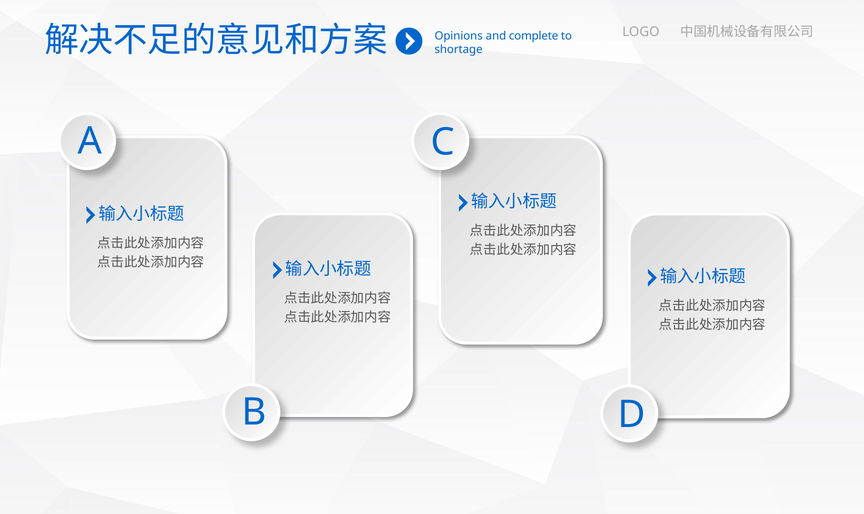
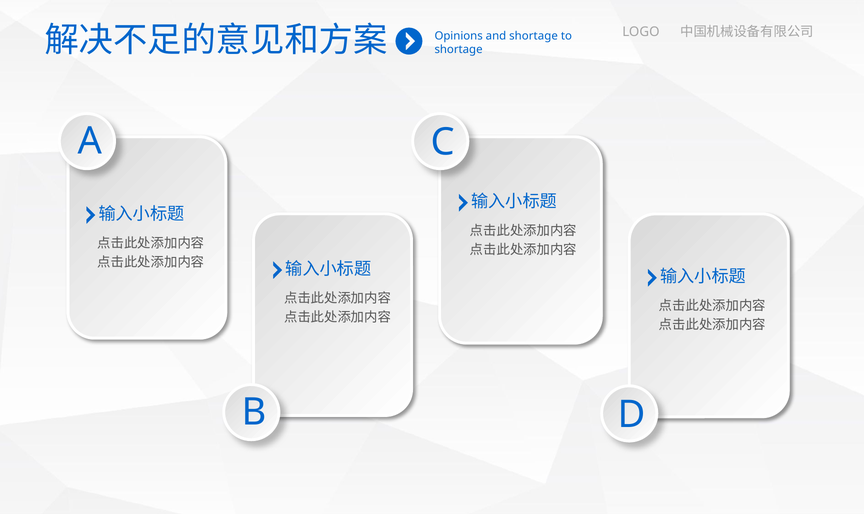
and complete: complete -> shortage (533, 36)
